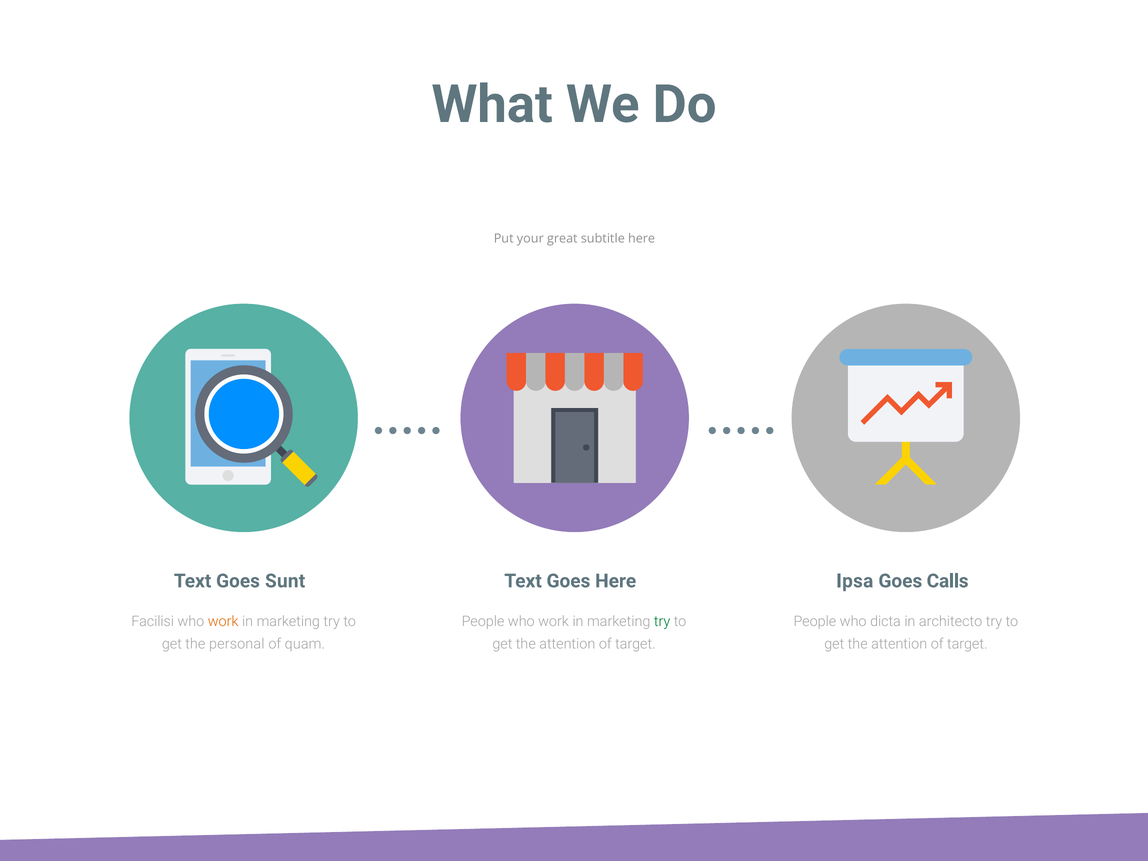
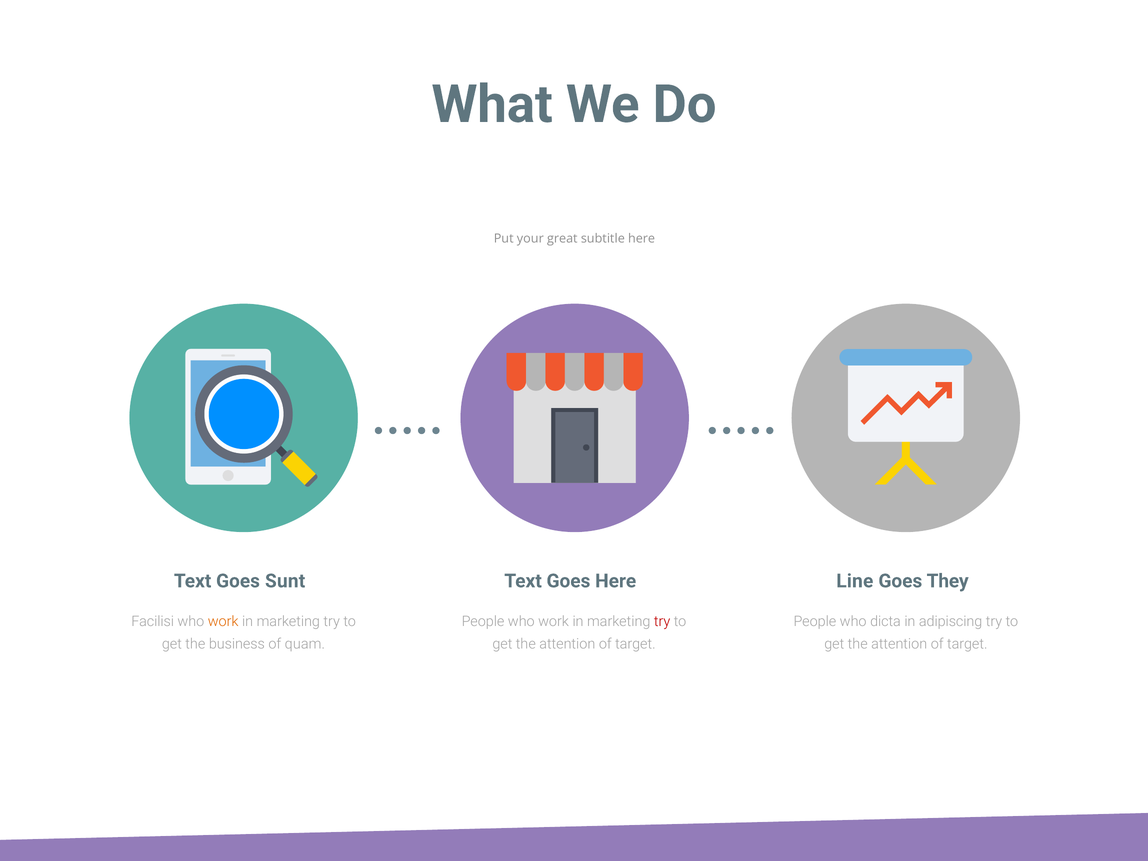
Ipsa: Ipsa -> Line (855, 581)
Calls: Calls -> They (948, 581)
try colour: green -> red (662, 621)
architecto: architecto -> adipiscing (951, 621)
personal: personal -> business (237, 644)
